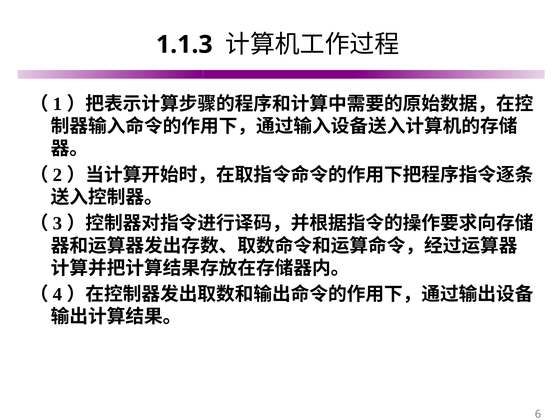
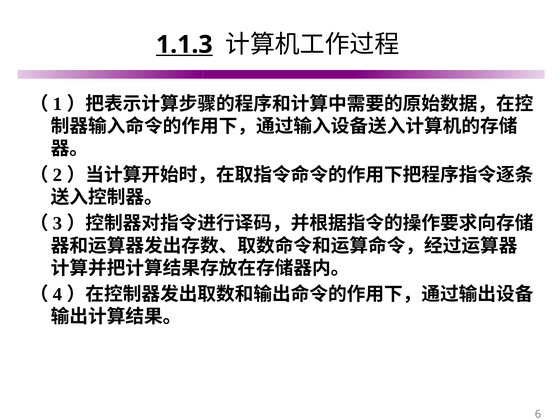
1.1.3 underline: none -> present (184, 45)
